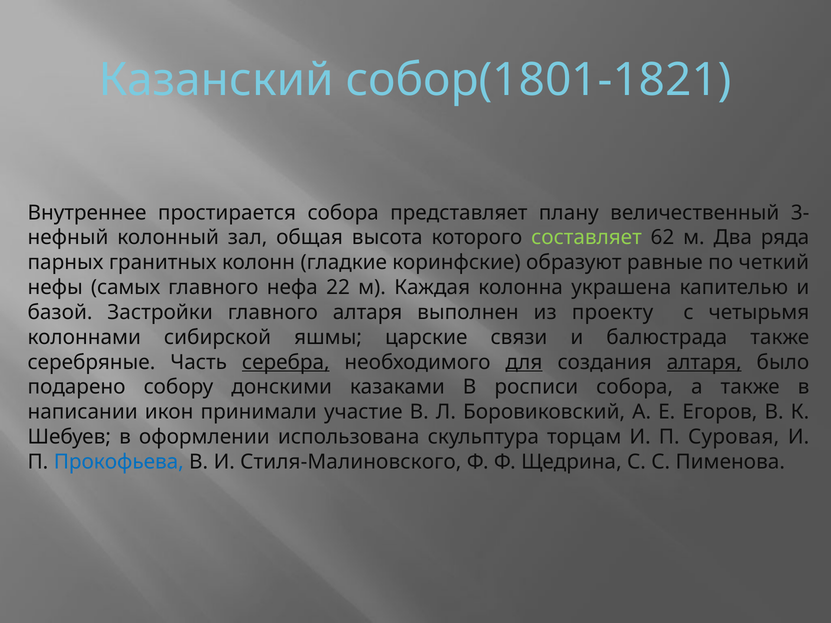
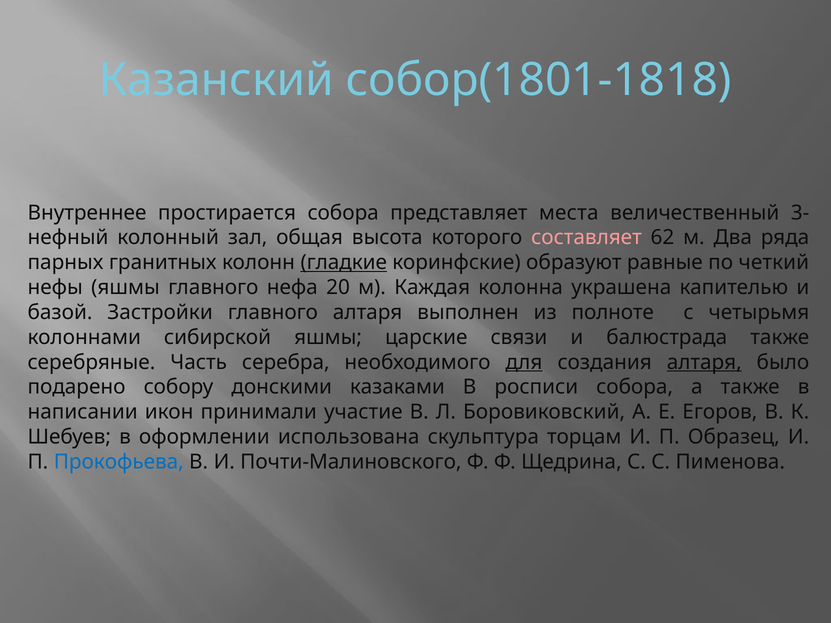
собор(1801-1821: собор(1801-1821 -> собор(1801-1818 (539, 80)
плану: плану -> места (569, 213)
составляет colour: light green -> pink (586, 238)
гладкие underline: none -> present (344, 263)
нефы самых: самых -> яшмы (126, 288)
22: 22 -> 20 (338, 288)
проекту: проекту -> полноте (613, 312)
серебра underline: present -> none (286, 362)
Суровая: Суровая -> Образец (734, 437)
Стиля-Малиновского: Стиля-Малиновского -> Почти-Малиновского (351, 462)
